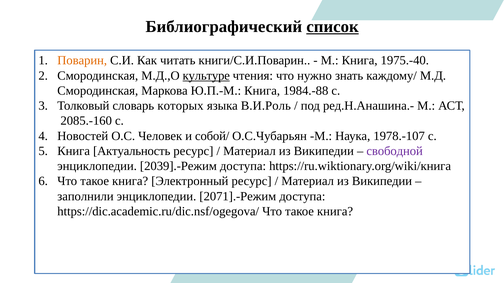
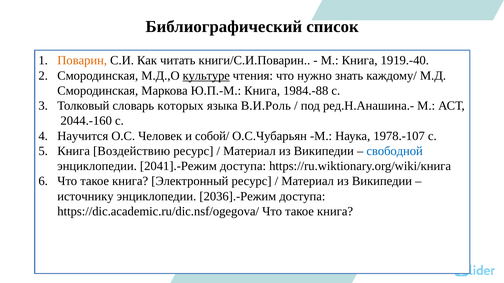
список underline: present -> none (333, 27)
1975.-40: 1975.-40 -> 1919.-40 (405, 61)
2085.-160: 2085.-160 -> 2044.-160 (86, 121)
Новостей: Новостей -> Научится (83, 136)
Актуальность: Актуальность -> Воздействию (132, 151)
свободной colour: purple -> blue (395, 151)
2039].-Режим: 2039].-Режим -> 2041].-Режим (178, 166)
заполнили: заполнили -> источнику (85, 197)
2071].-Режим: 2071].-Режим -> 2036].-Режим (238, 197)
